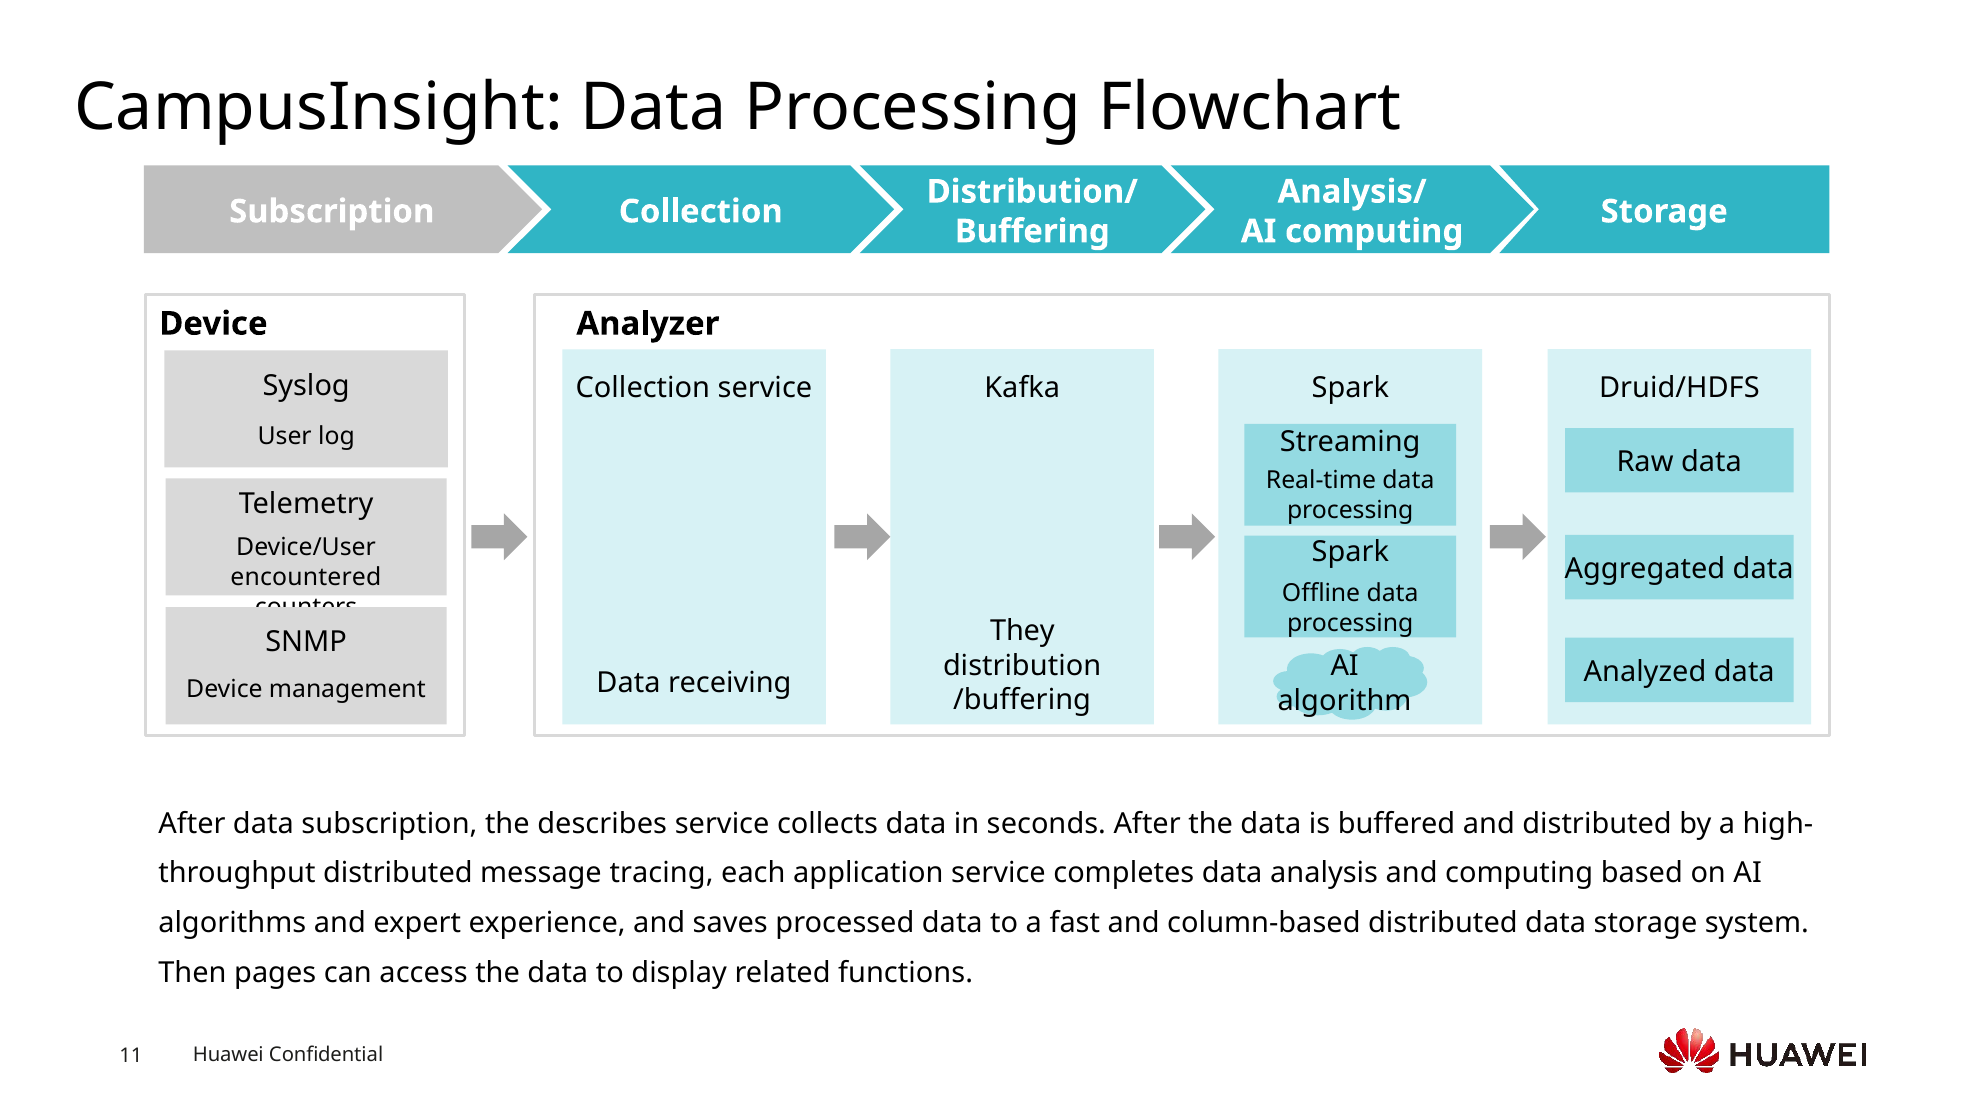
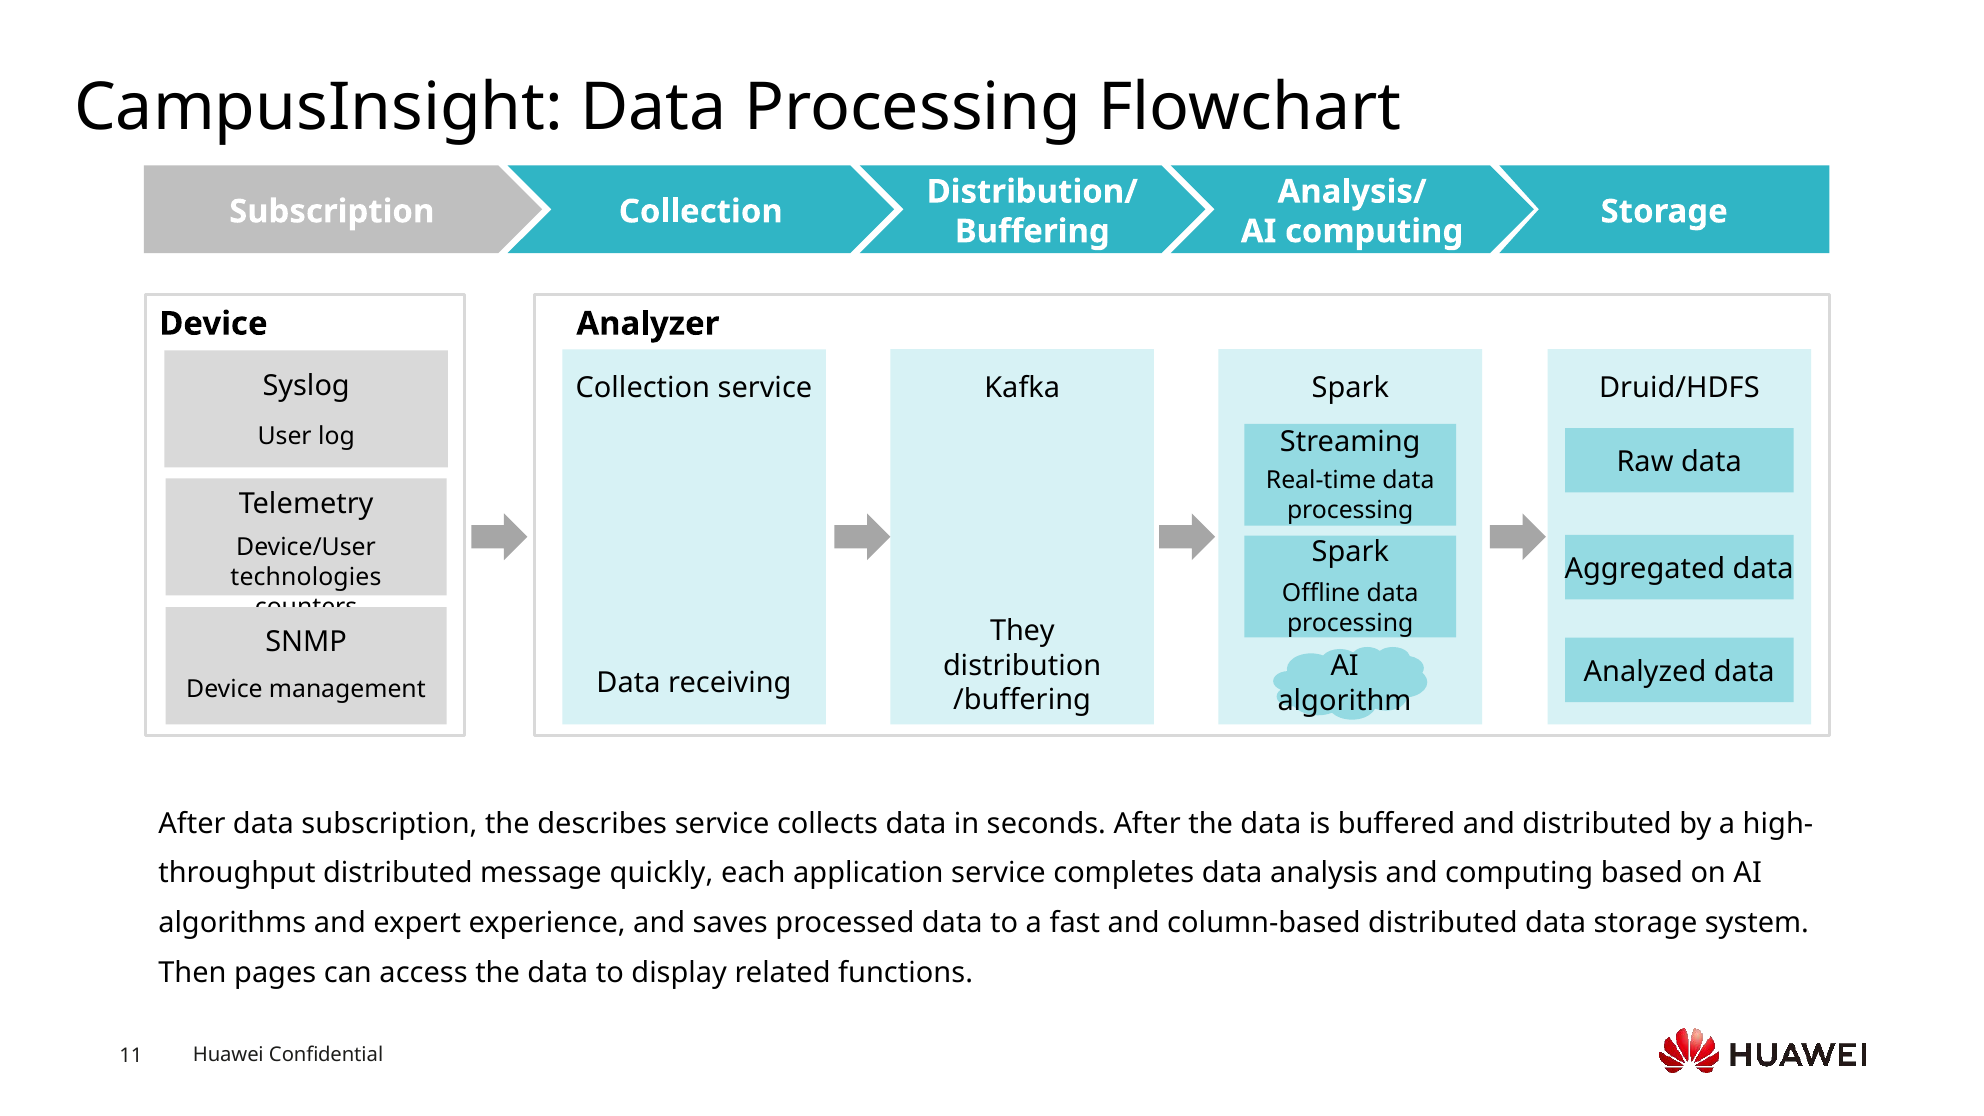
encountered: encountered -> technologies (306, 577)
tracing: tracing -> quickly (661, 873)
